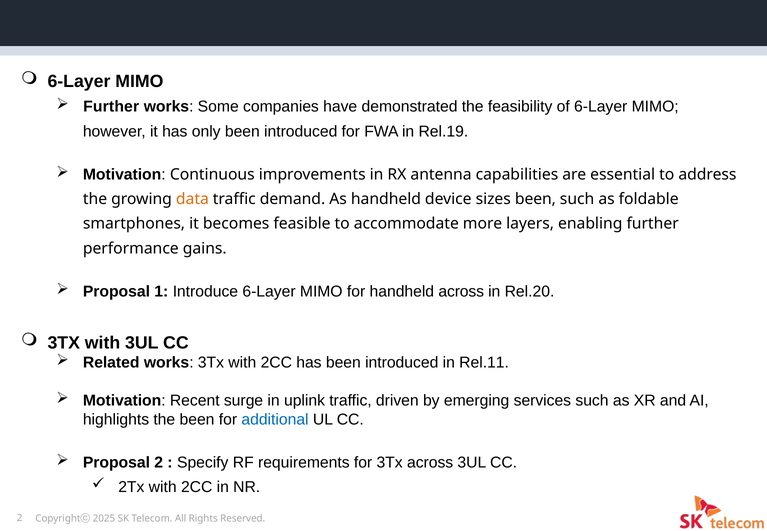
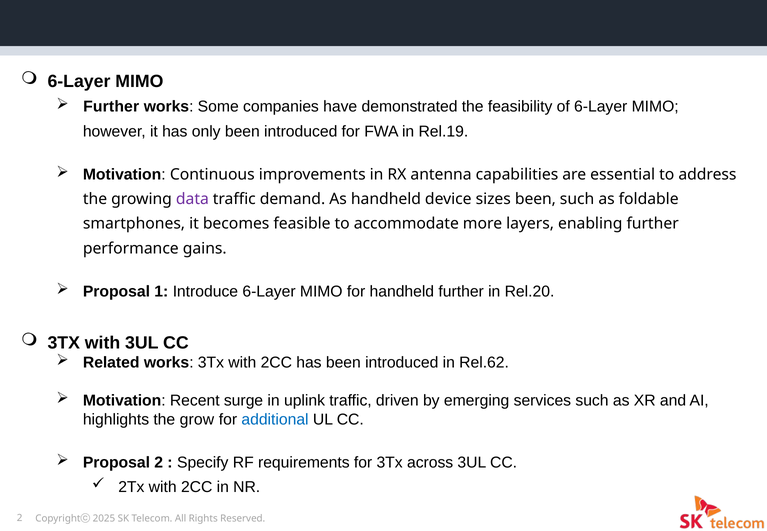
data colour: orange -> purple (192, 199)
handheld across: across -> further (461, 292)
Rel.11: Rel.11 -> Rel.62 (484, 363)
the been: been -> grow (197, 419)
